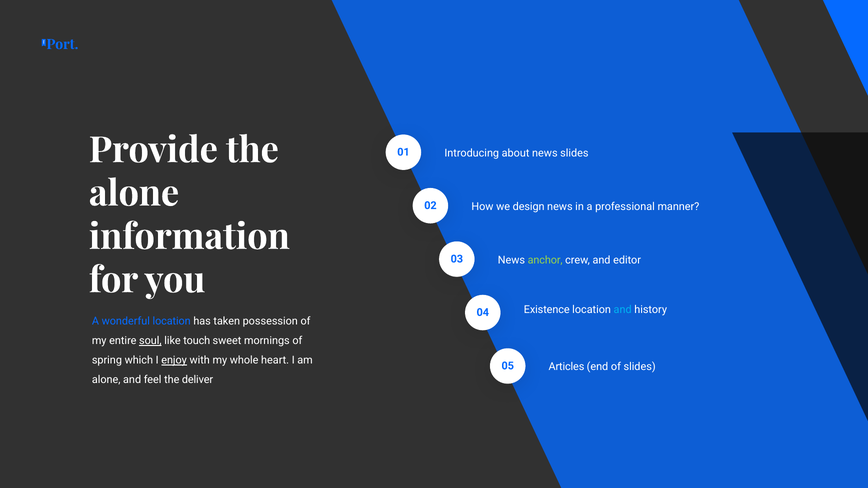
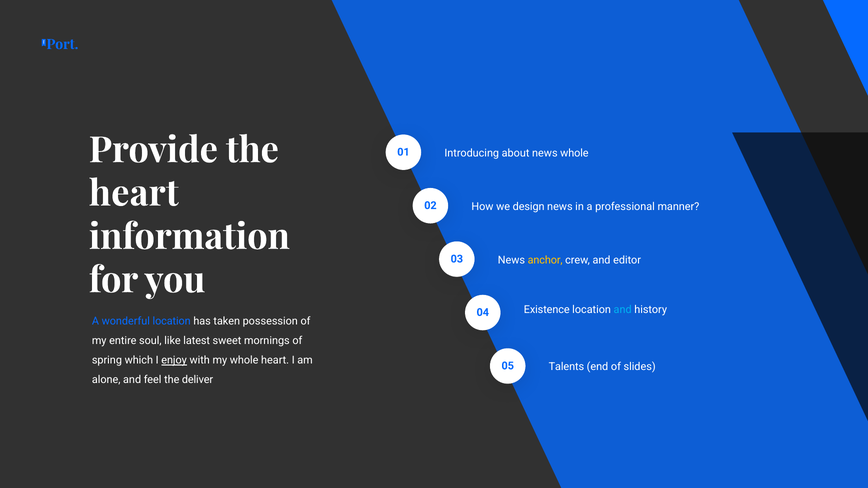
news slides: slides -> whole (574, 153)
alone: alone -> heart (134, 194)
anchor colour: light green -> yellow (545, 260)
soul underline: present -> none (150, 341)
touch: touch -> latest (197, 341)
Articles: Articles -> Talents (566, 367)
